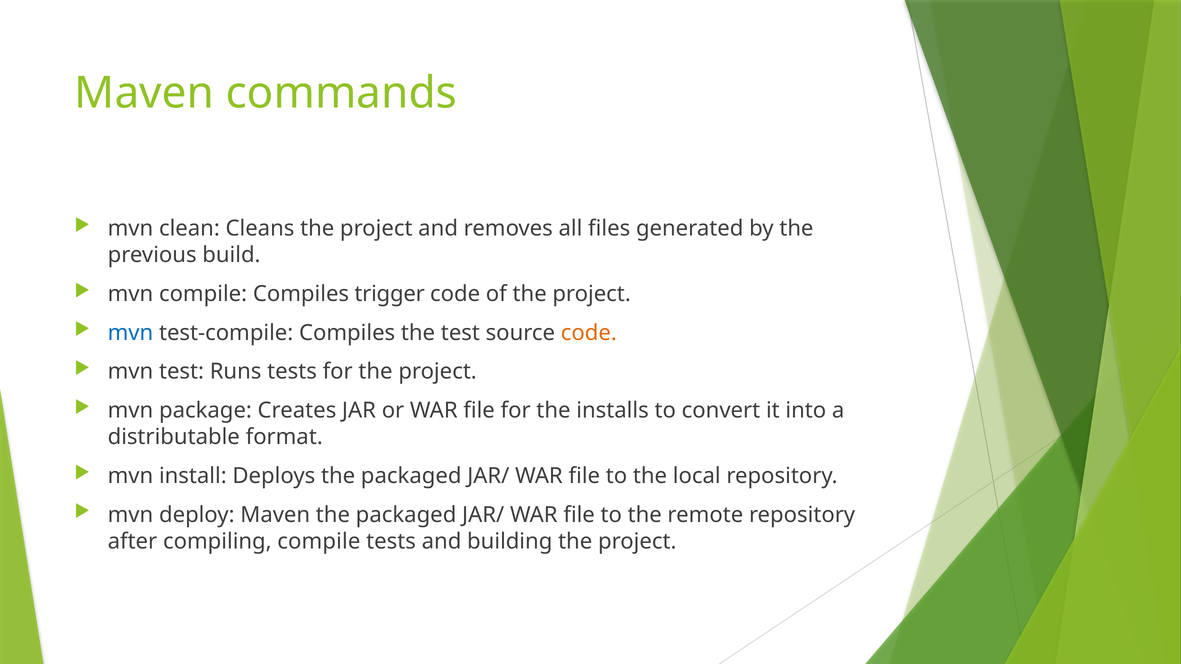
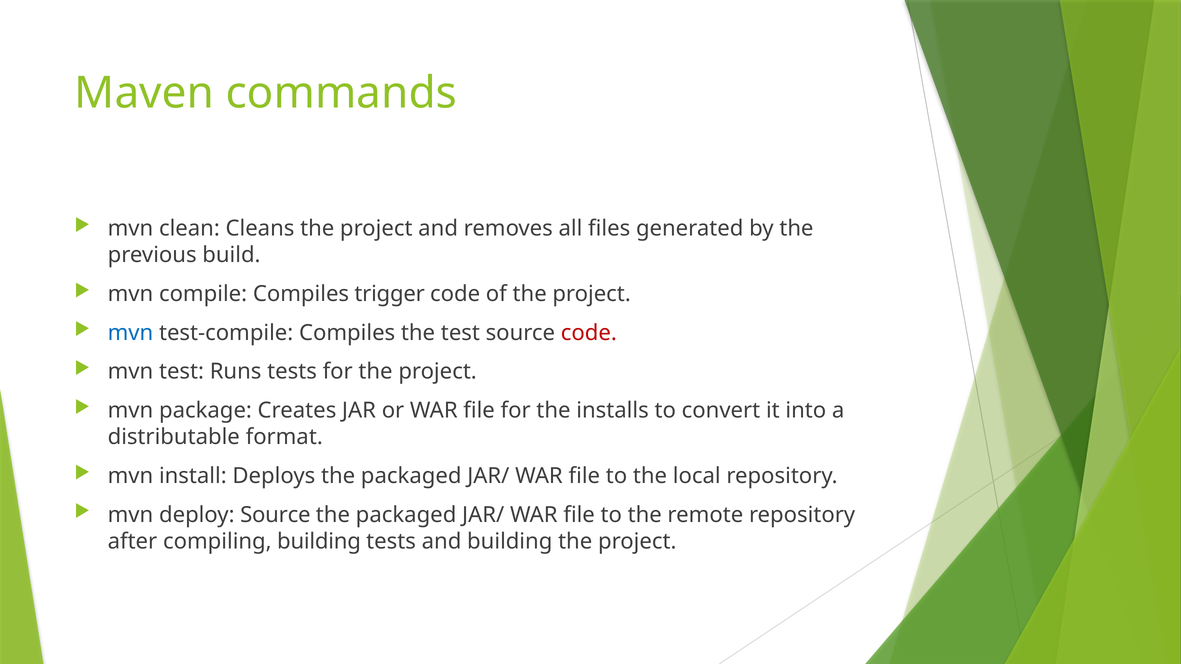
code colour: orange -> red (589, 333)
deploy Maven: Maven -> Source (275, 515)
compiling compile: compile -> building (319, 542)
